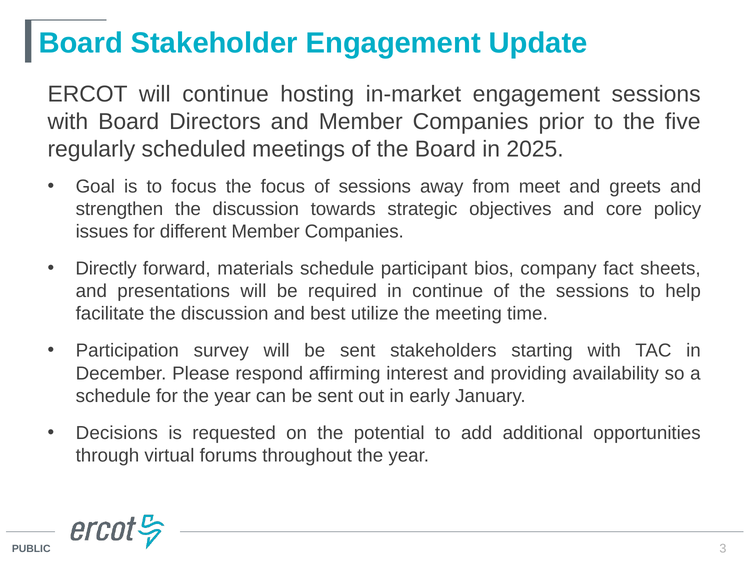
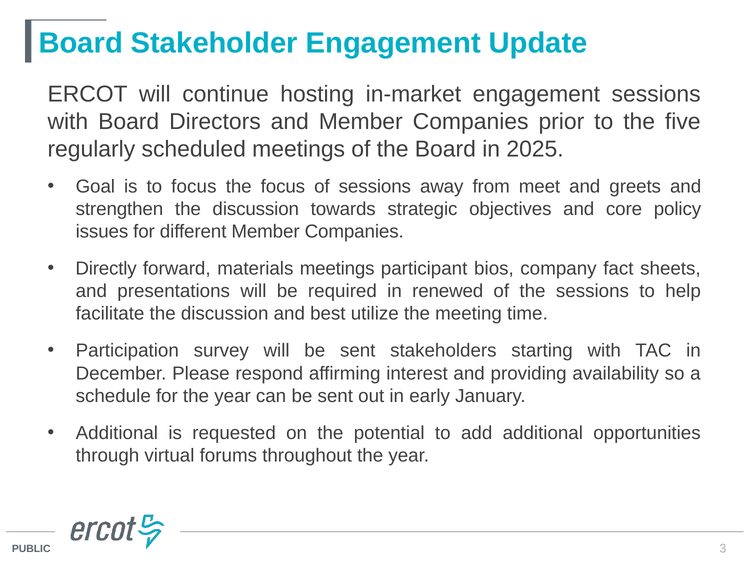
materials schedule: schedule -> meetings (337, 269)
in continue: continue -> renewed (448, 291)
Decisions: Decisions -> Additional (117, 433)
